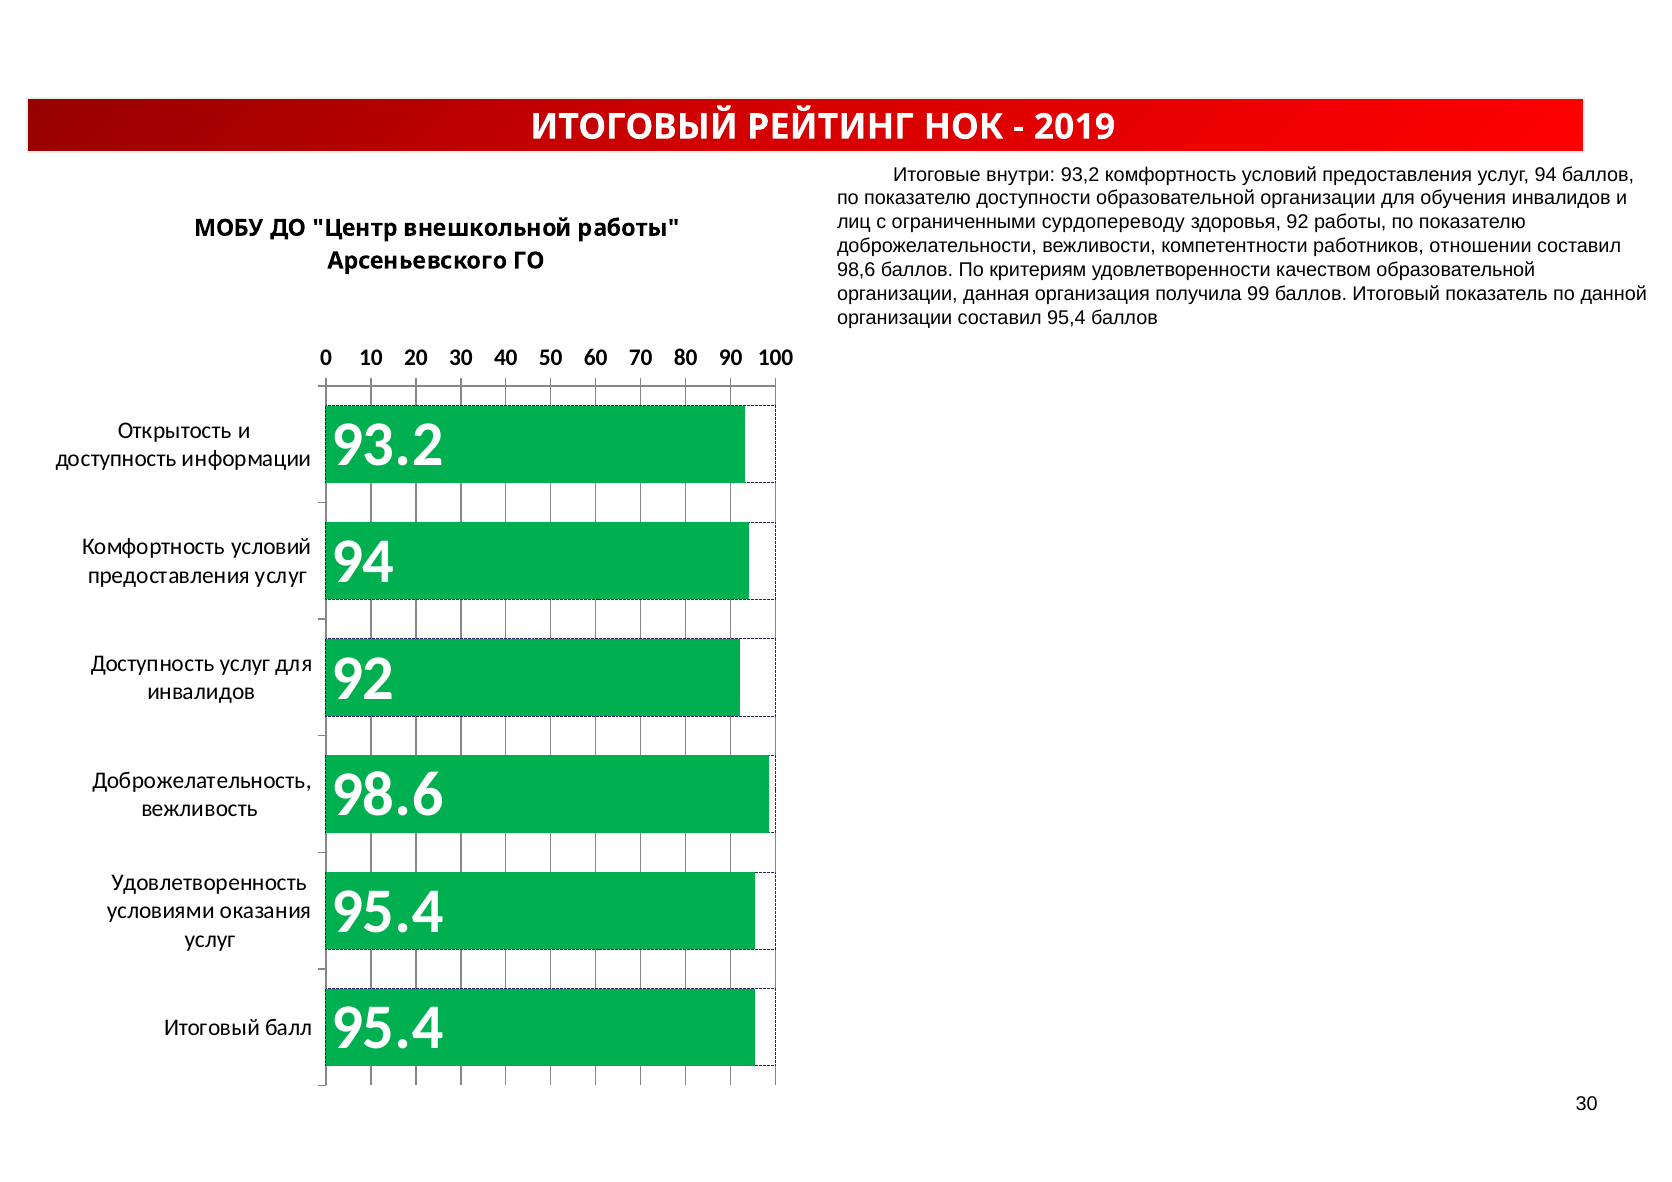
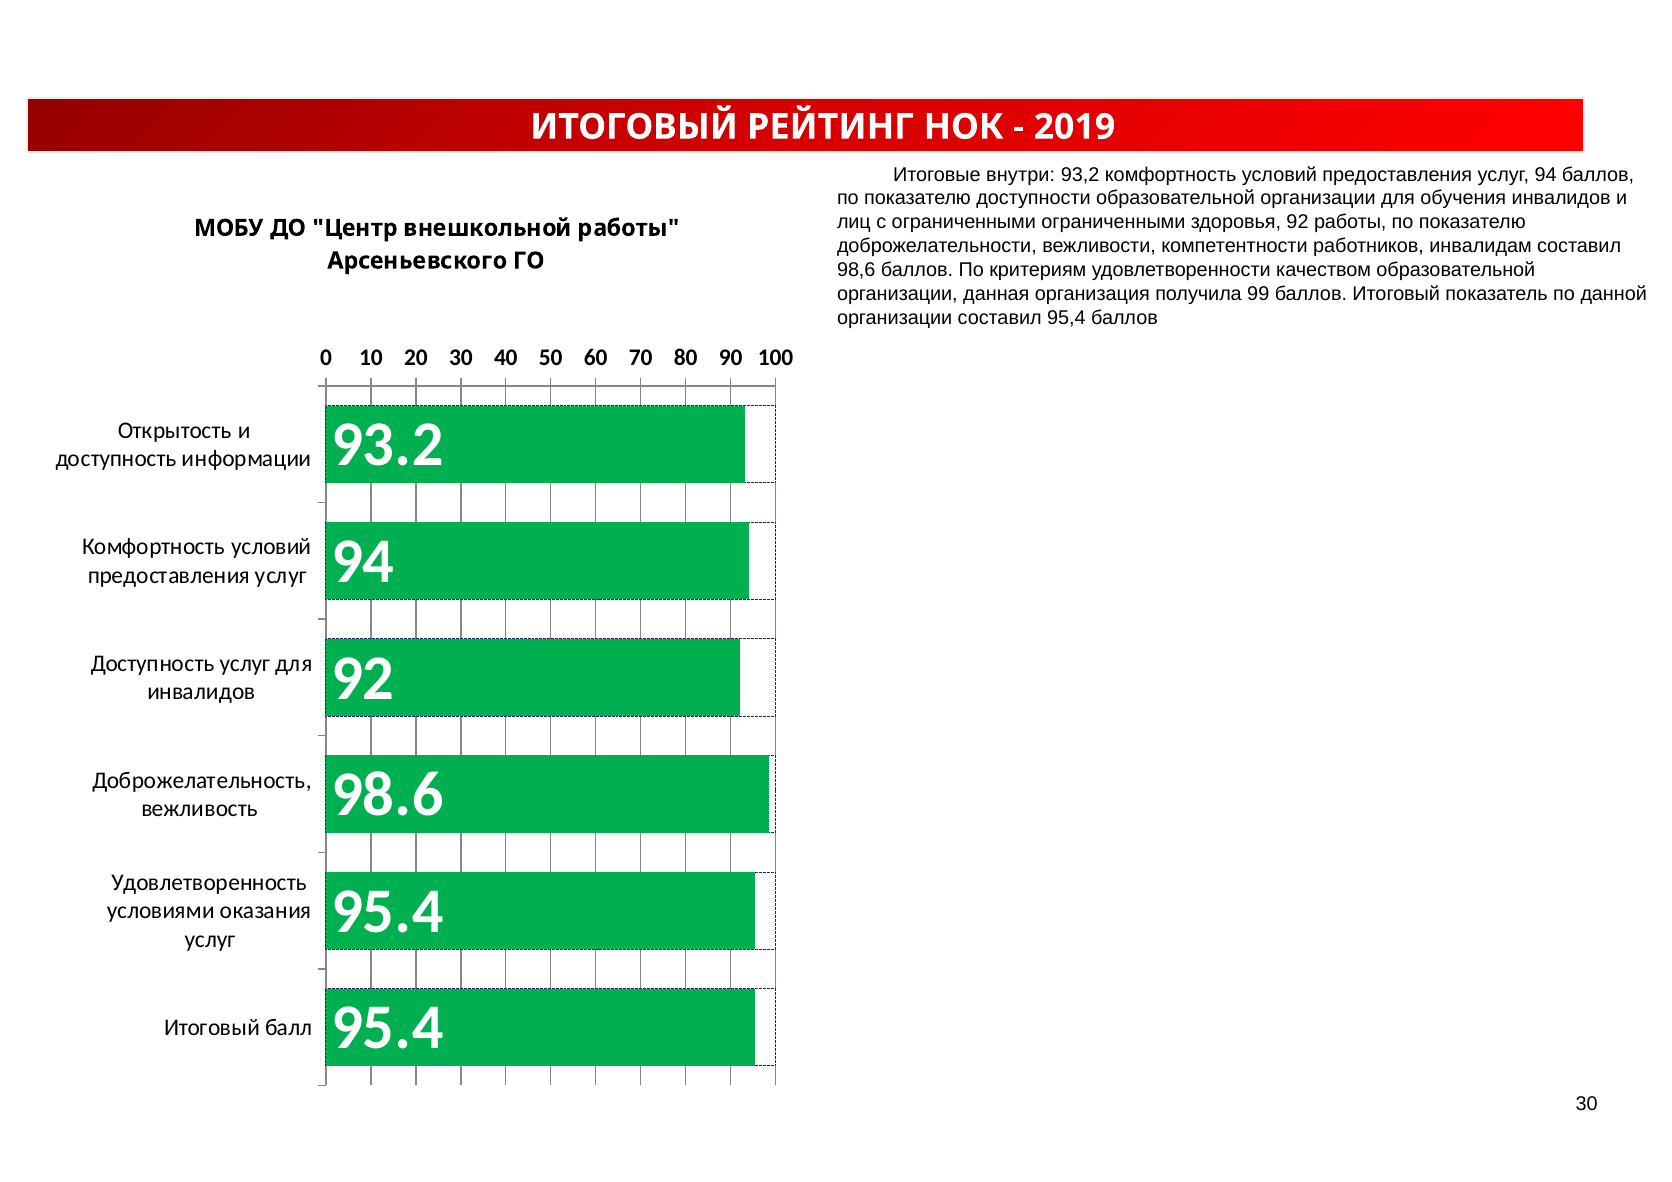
ограниченными сурдопереводу: сурдопереводу -> ограниченными (1113, 222)
отношении: отношении -> инвалидам (1481, 246)
